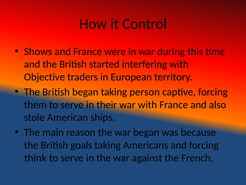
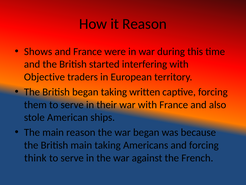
it Control: Control -> Reason (145, 24)
person: person -> written (145, 92)
British goals: goals -> main (81, 145)
